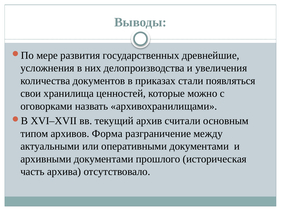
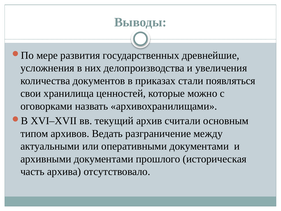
Форма: Форма -> Ведать (107, 133)
